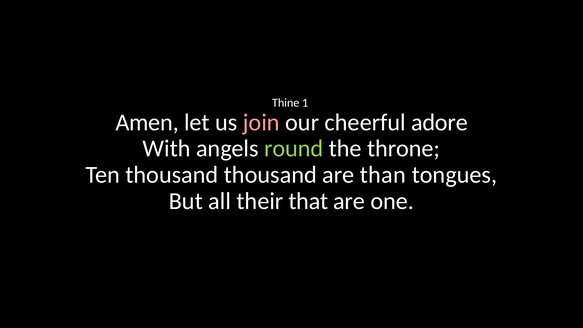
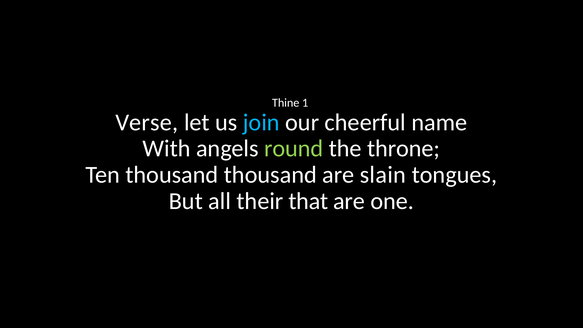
Amen: Amen -> Verse (147, 122)
join colour: pink -> light blue (261, 122)
adore: adore -> name (439, 122)
than: than -> slain (383, 175)
